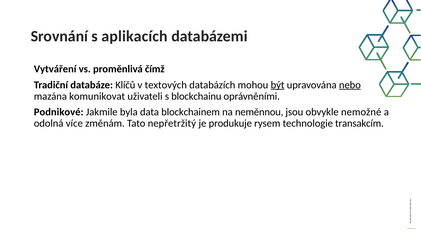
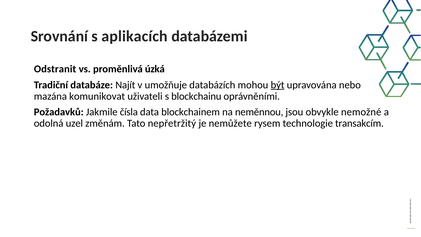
Vytváření: Vytváření -> Odstranit (55, 69)
čímž: čímž -> úzká (155, 69)
Klíčů: Klíčů -> Najít (125, 85)
textových: textových -> umožňuje (166, 85)
nebo underline: present -> none (350, 85)
Podnikové: Podnikové -> Požadavků (59, 112)
byla: byla -> čísla (129, 112)
více: více -> uzel (74, 123)
produkuje: produkuje -> nemůžete (230, 123)
